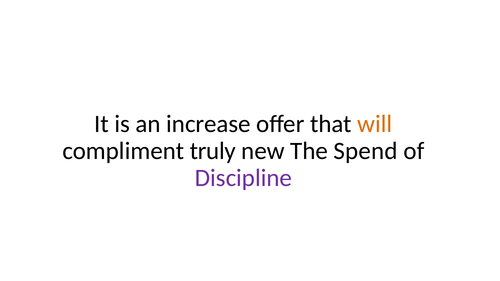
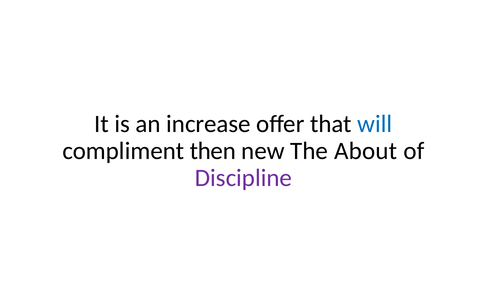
will colour: orange -> blue (375, 124)
truly: truly -> then (213, 151)
Spend: Spend -> About (366, 151)
